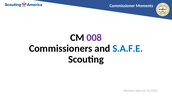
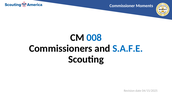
008 colour: purple -> blue (94, 38)
